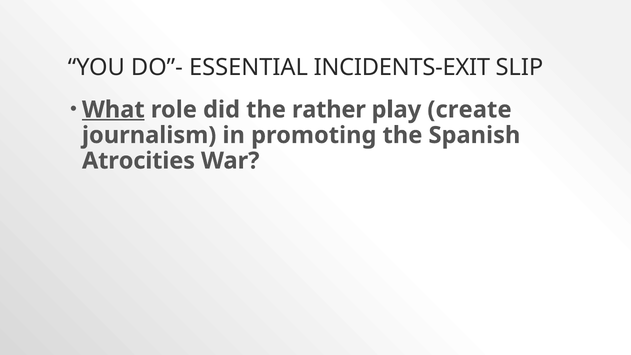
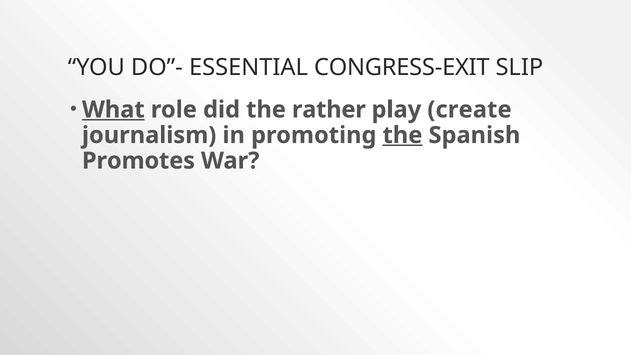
INCIDENTS-EXIT: INCIDENTS-EXIT -> CONGRESS-EXIT (402, 68)
the underline: none -> present (402, 135)
Atrocities: Atrocities -> Promotes (138, 161)
